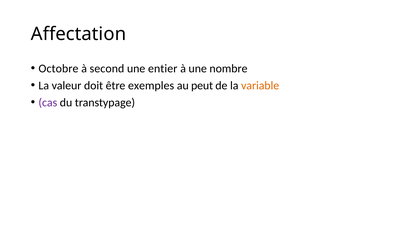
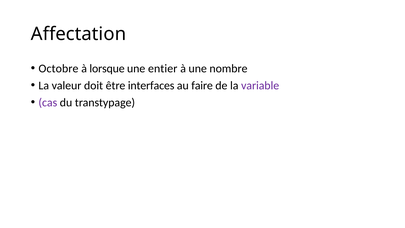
second: second -> lorsque (107, 68)
exemples: exemples -> interfaces (151, 85)
peut: peut -> faire (202, 85)
variable colour: orange -> purple (260, 85)
